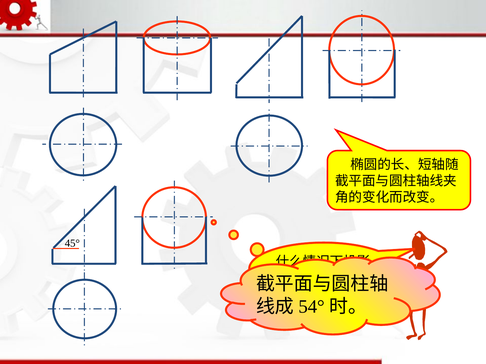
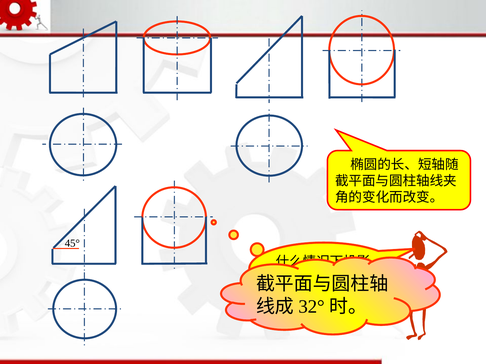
54°: 54° -> 32° (312, 307)
